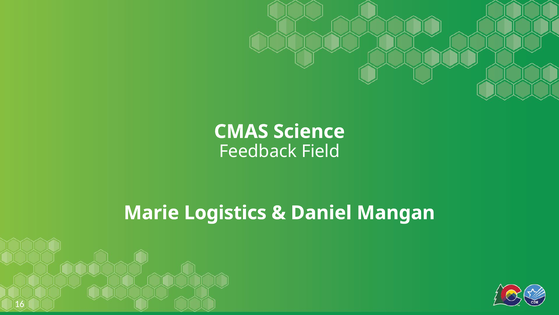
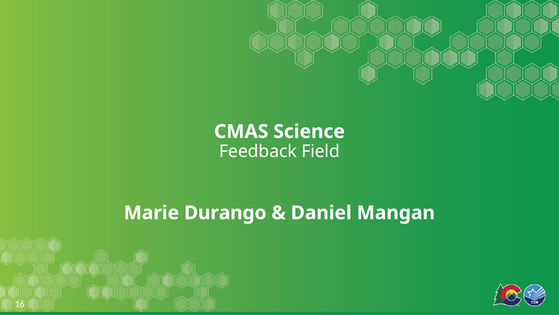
Logistics: Logistics -> Durango (225, 212)
